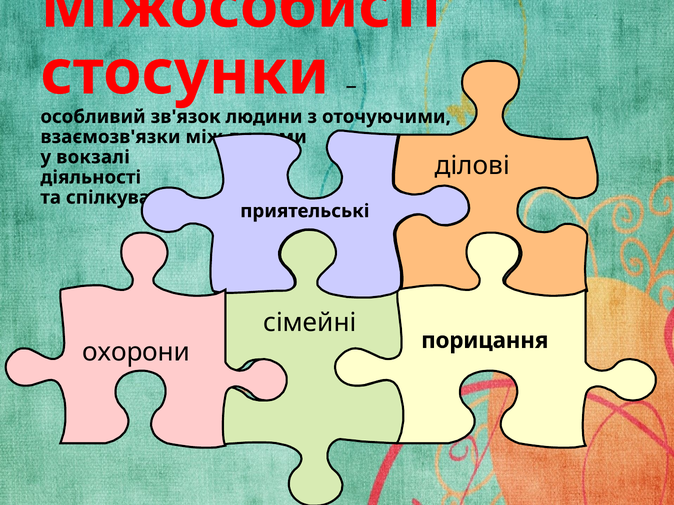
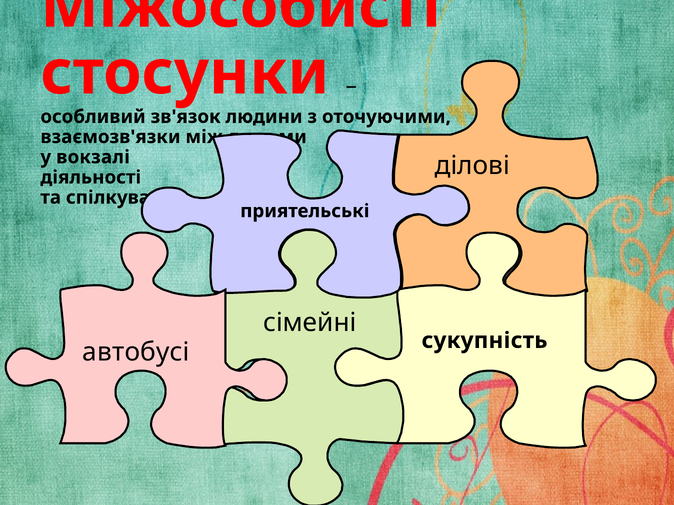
порицання: порицання -> сукупність (485, 341)
охорони: охорони -> автобусі (136, 352)
